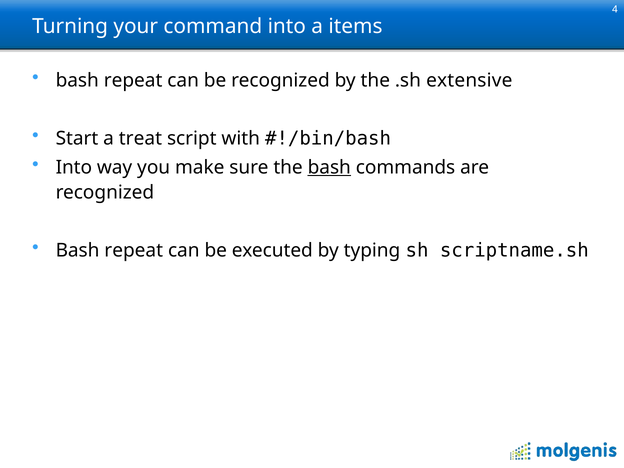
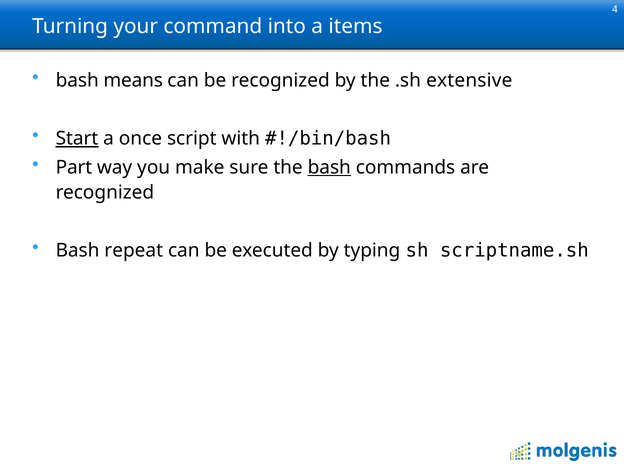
repeat: repeat -> means (133, 81)
Start underline: none -> present (77, 139)
treat: treat -> once (140, 139)
Into: Into -> Part (74, 167)
